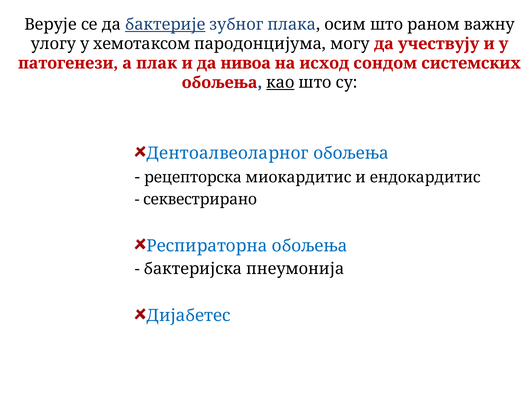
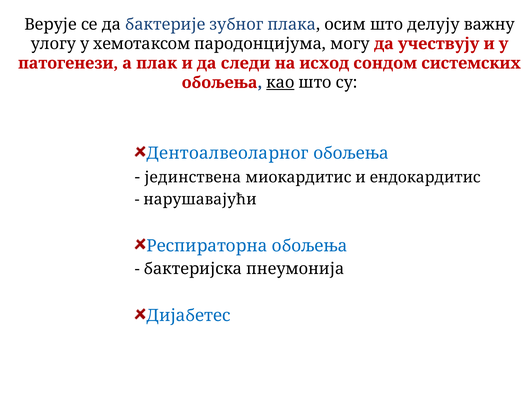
бактерије underline: present -> none (165, 24)
раном: раном -> делују (433, 24)
нивоа: нивоа -> следи (246, 63)
рецепторска: рецепторска -> јединствена (193, 177)
секвестрирано: секвестрирано -> нарушавајући (200, 199)
